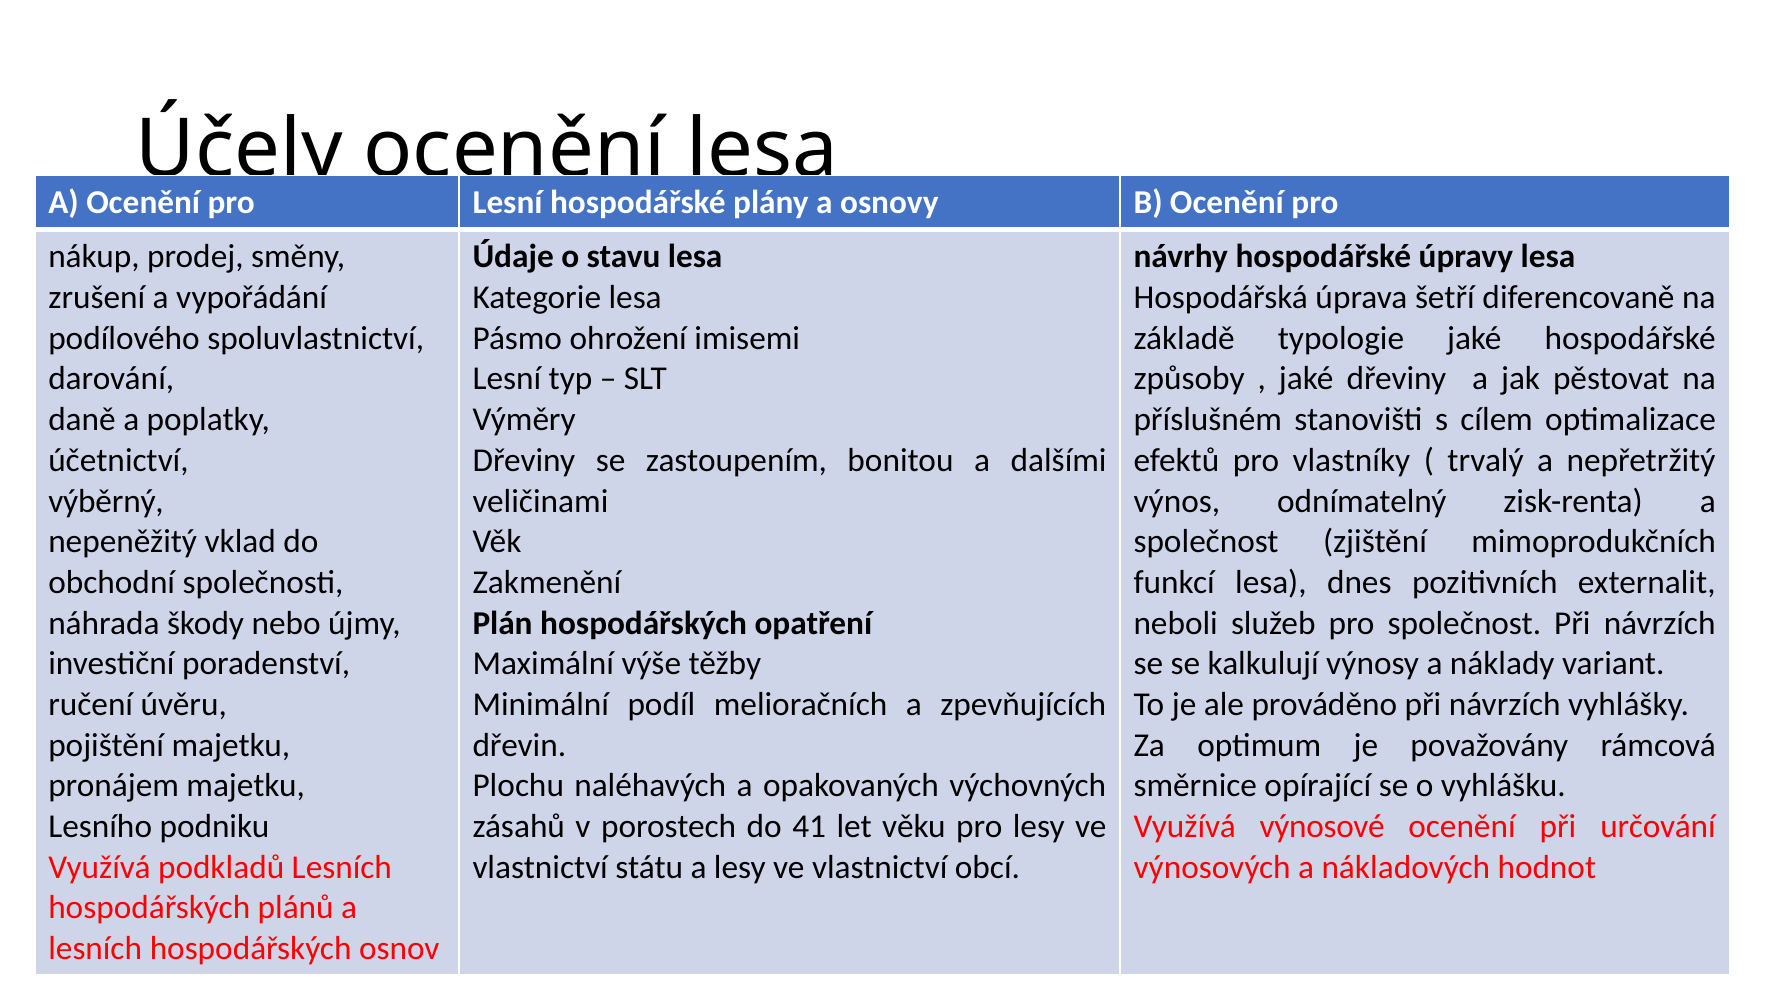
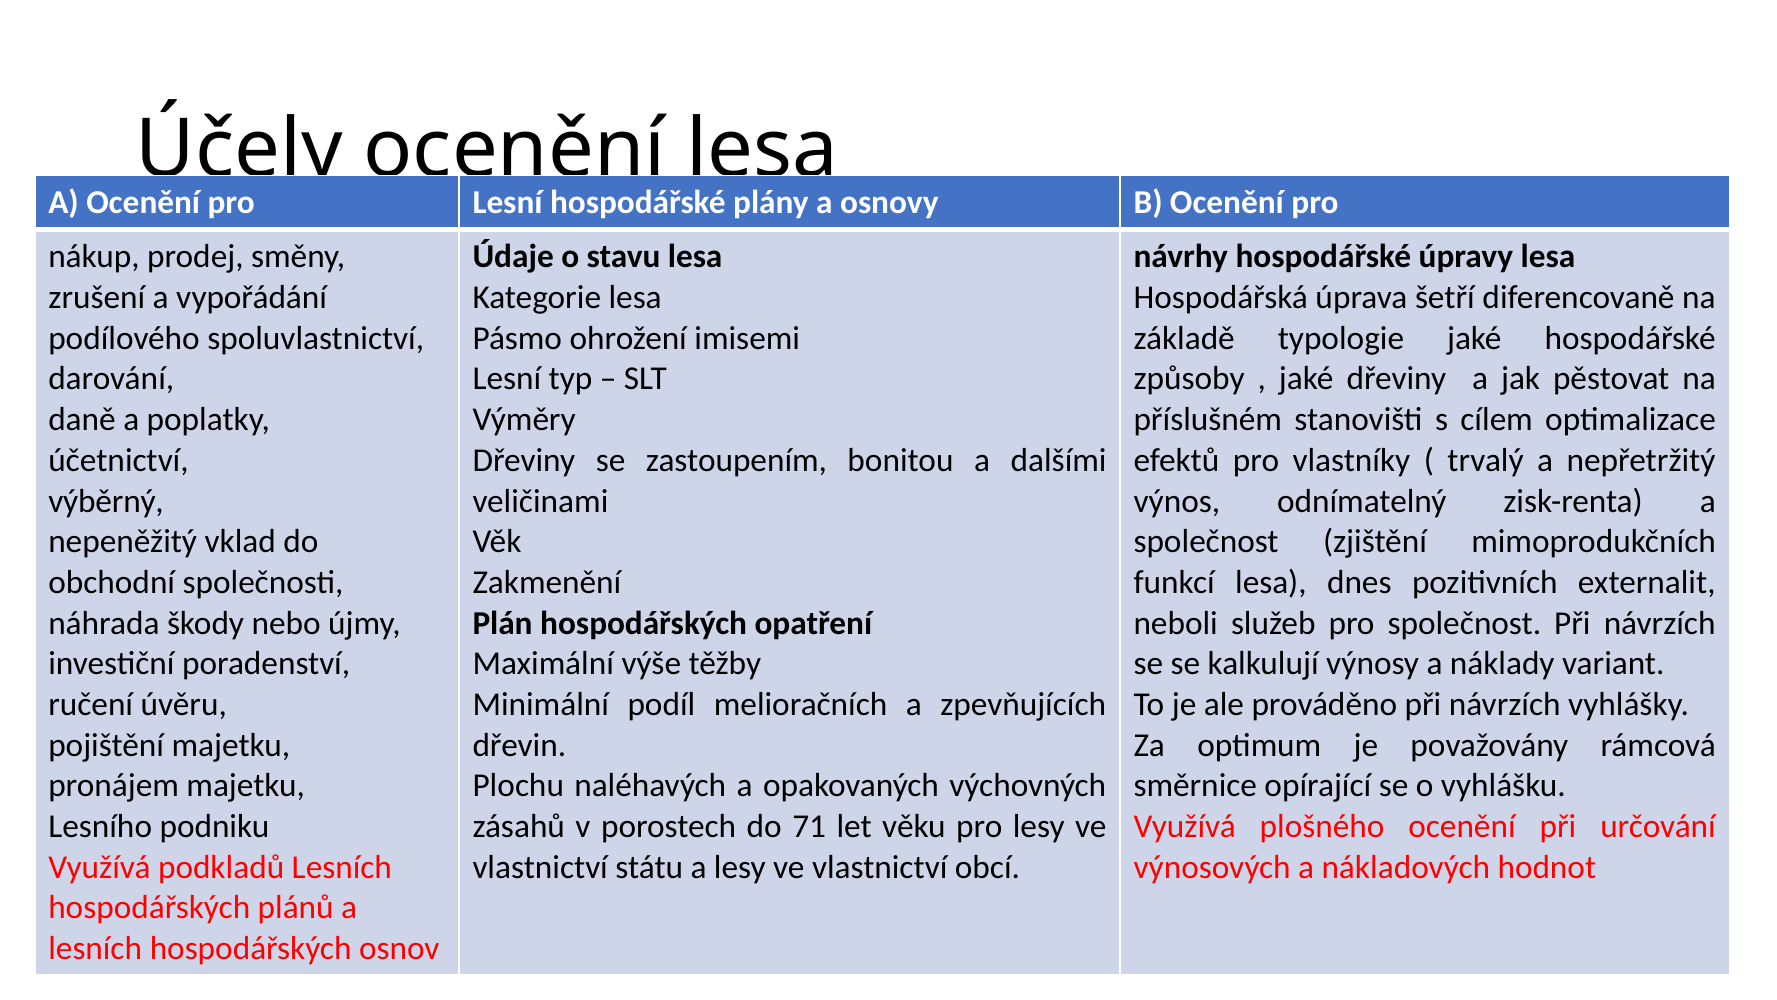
41: 41 -> 71 (809, 826)
výnosové: výnosové -> plošného (1322, 826)
